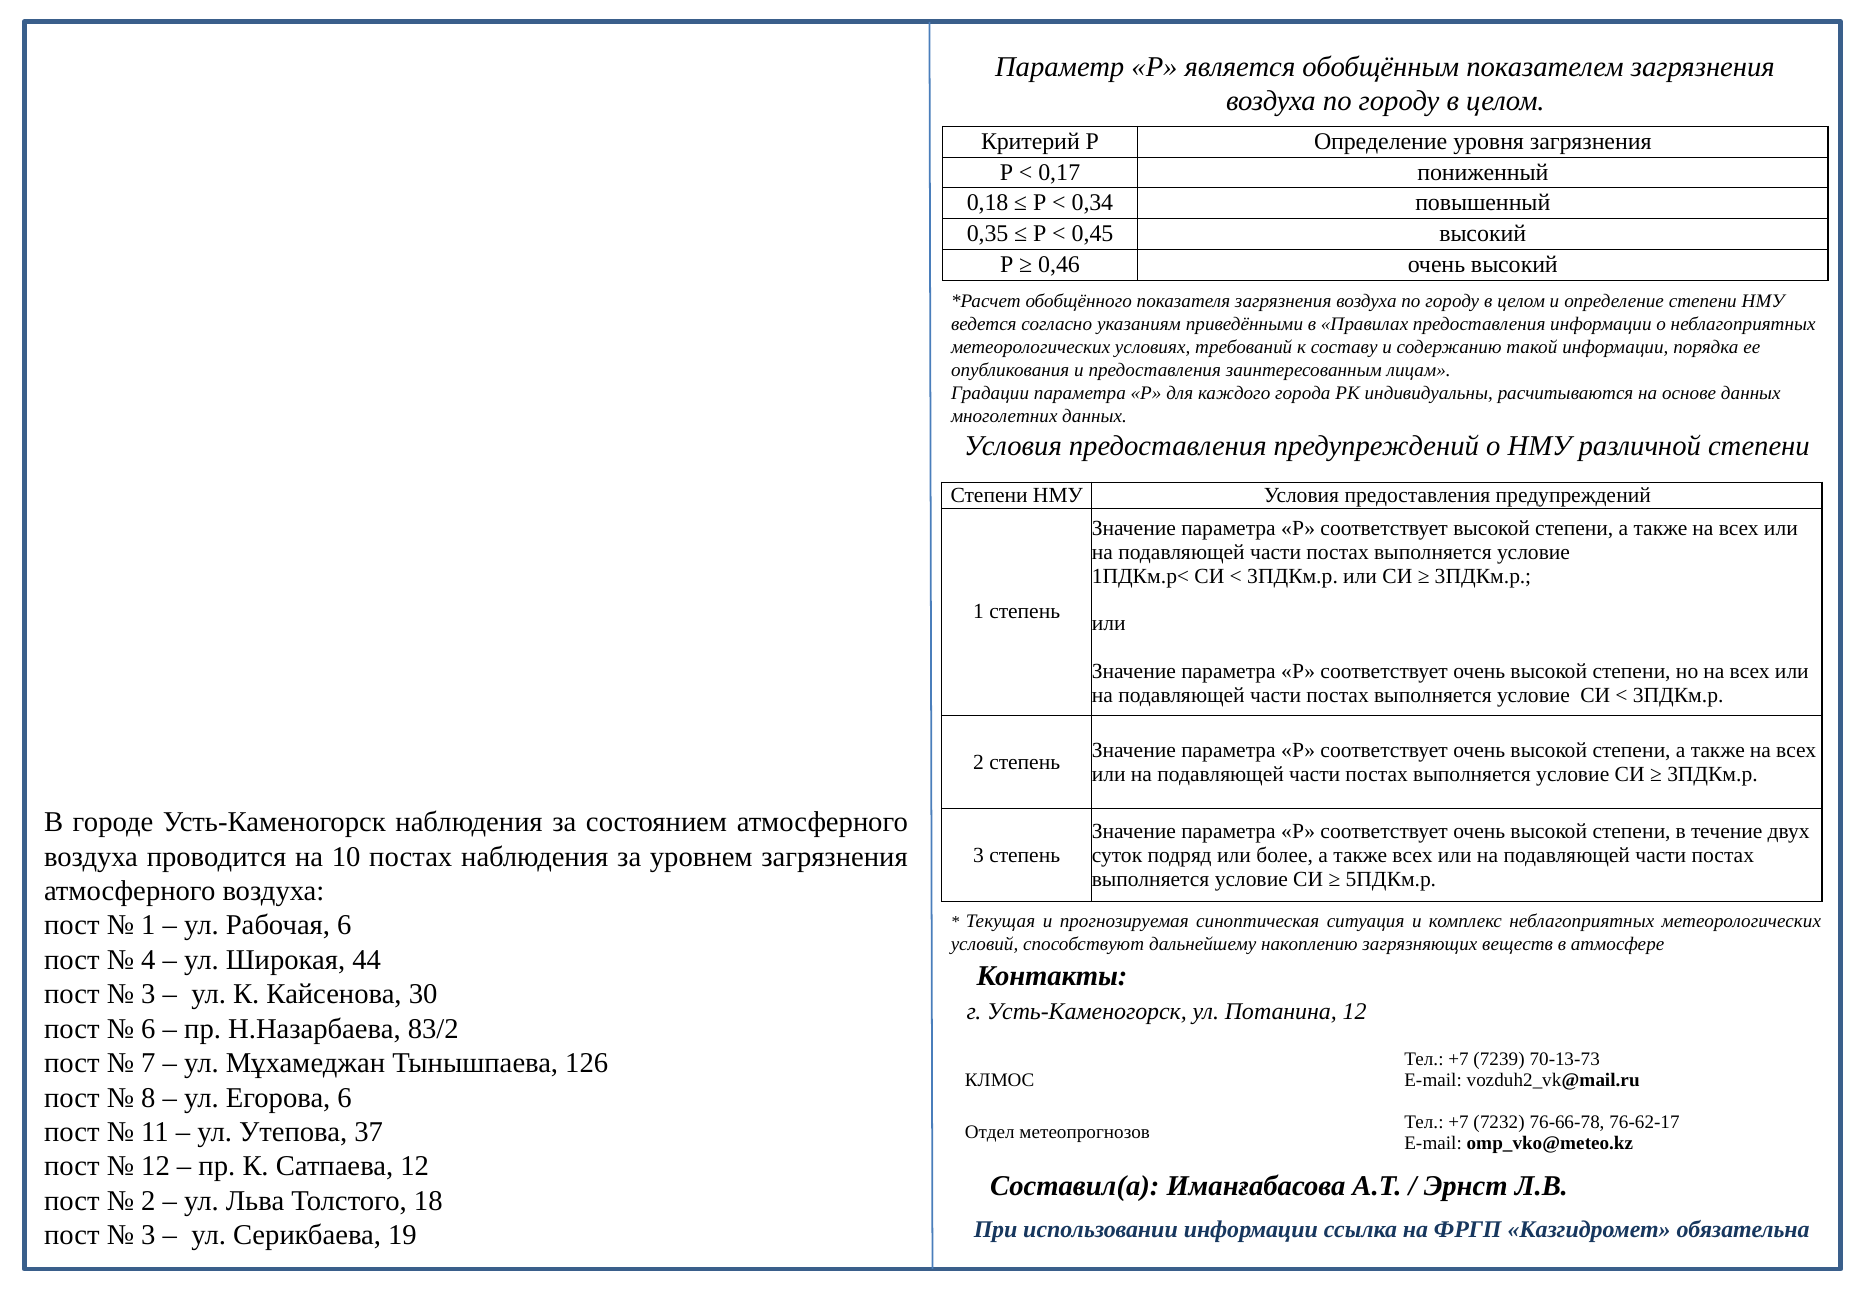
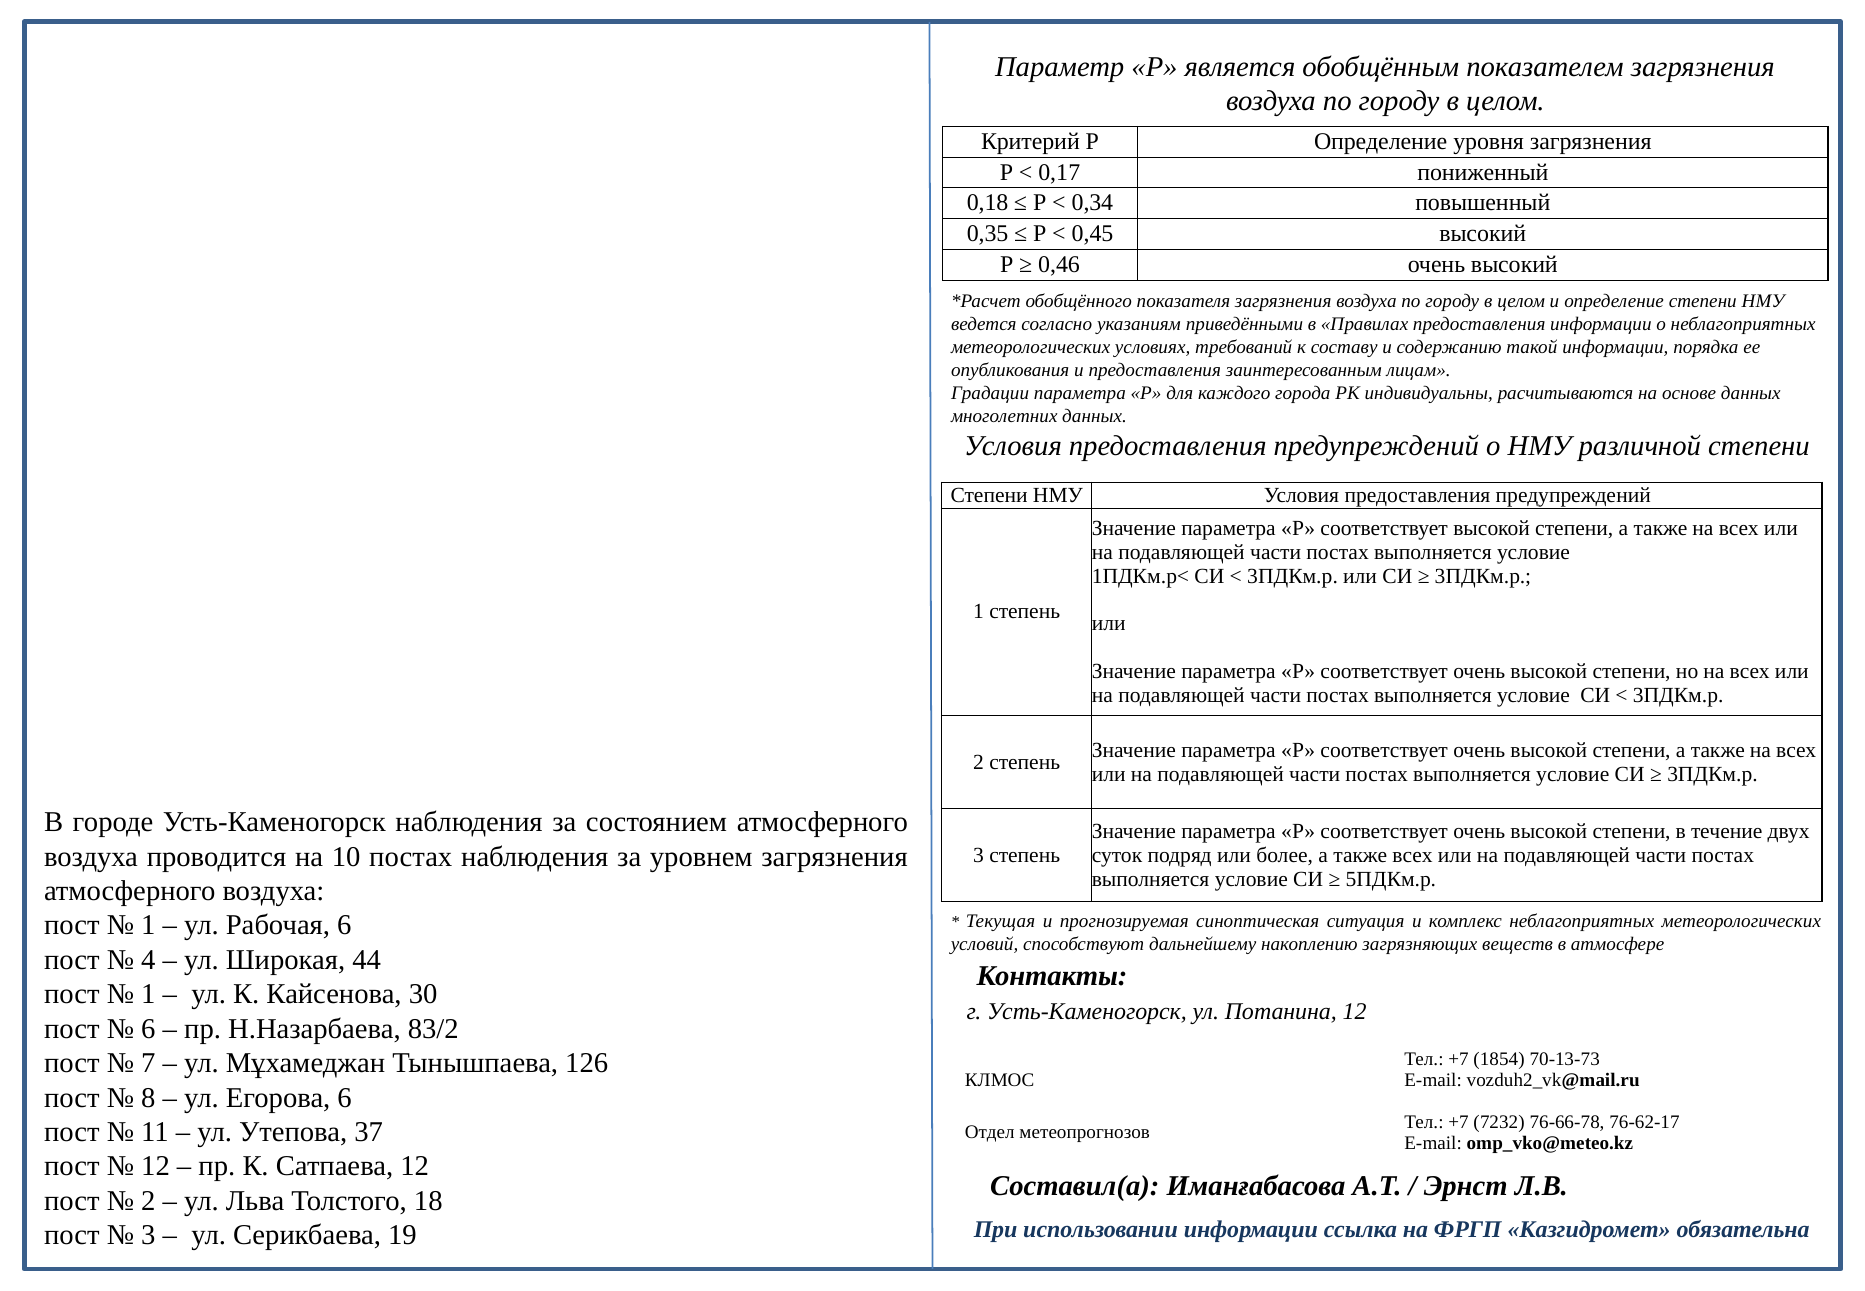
3: 3 -> 1 (148, 994)
7239: 7239 -> 1854 (1499, 1059)
